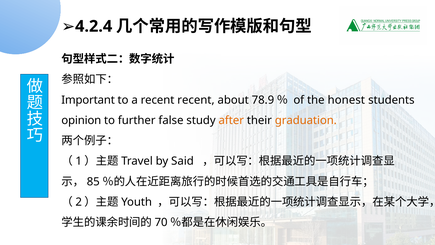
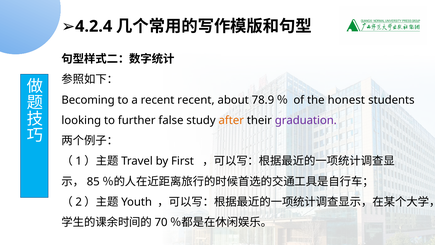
Important: Important -> Becoming (88, 100)
opinion: opinion -> looking (81, 120)
graduation colour: orange -> purple (306, 120)
Said: Said -> First (183, 161)
